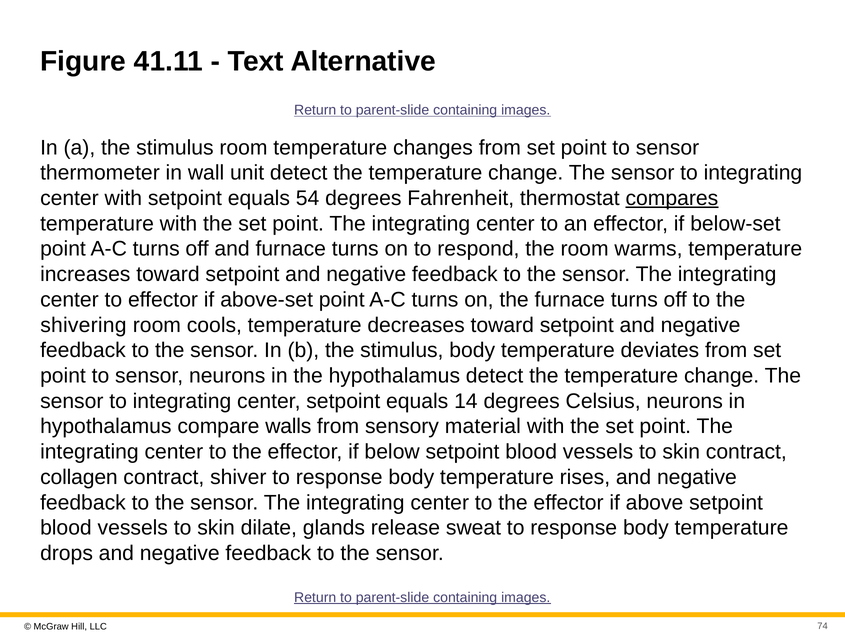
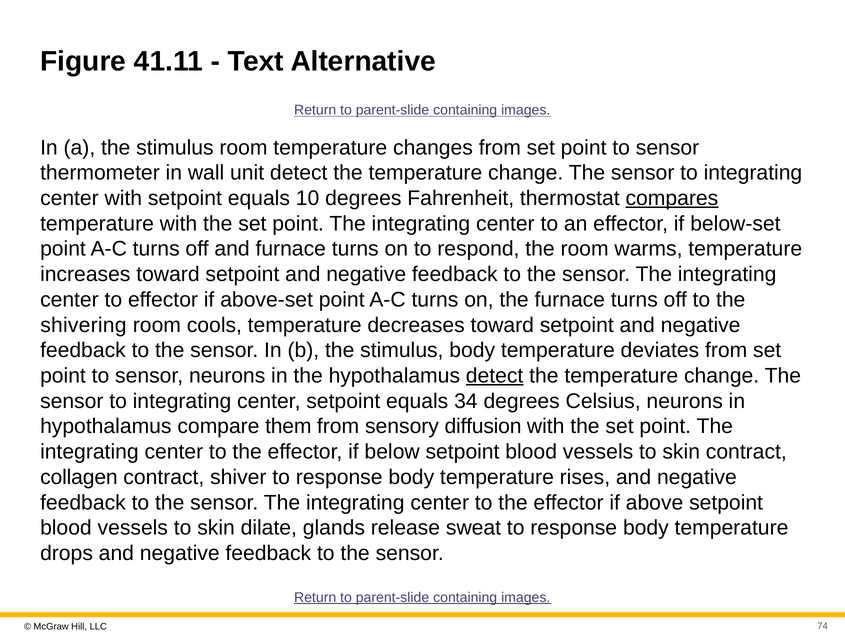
54: 54 -> 10 (308, 198)
detect underline: none -> present (495, 376)
14: 14 -> 34 (466, 401)
walls: walls -> them (288, 426)
material: material -> diffusion (483, 426)
